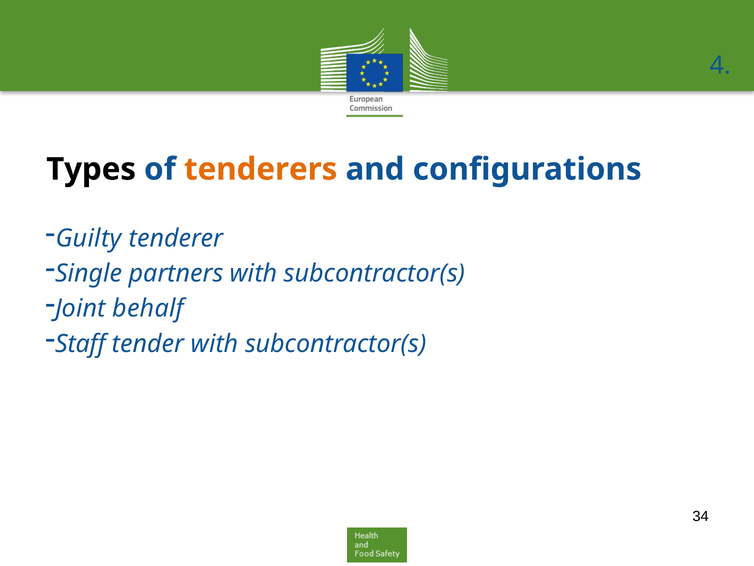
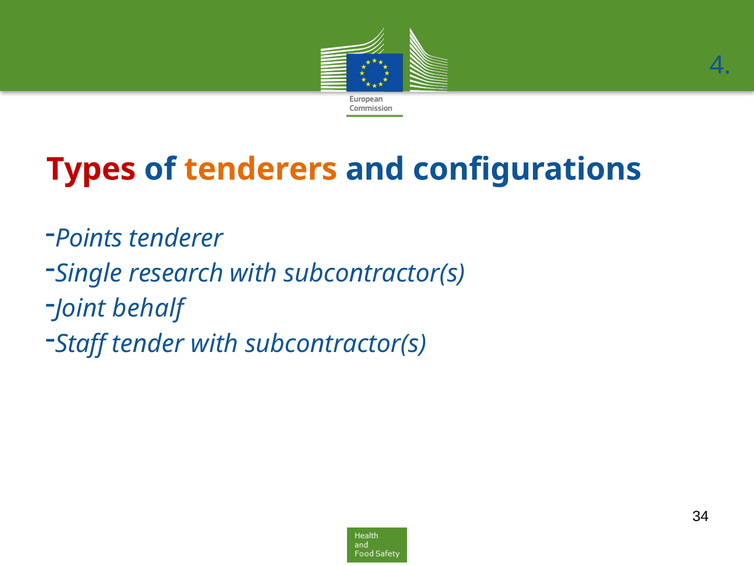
Types colour: black -> red (91, 169)
Guilty: Guilty -> Points (89, 238)
partners: partners -> research (176, 273)
